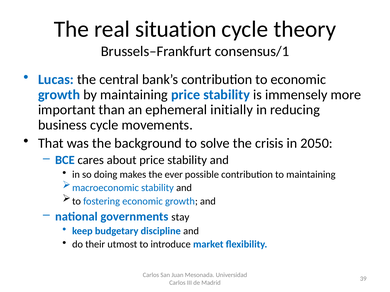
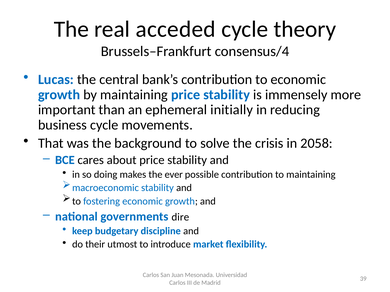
situation: situation -> acceded (176, 29)
consensus/1: consensus/1 -> consensus/4 (252, 51)
2050: 2050 -> 2058 (317, 144)
stay: stay -> dire (180, 217)
